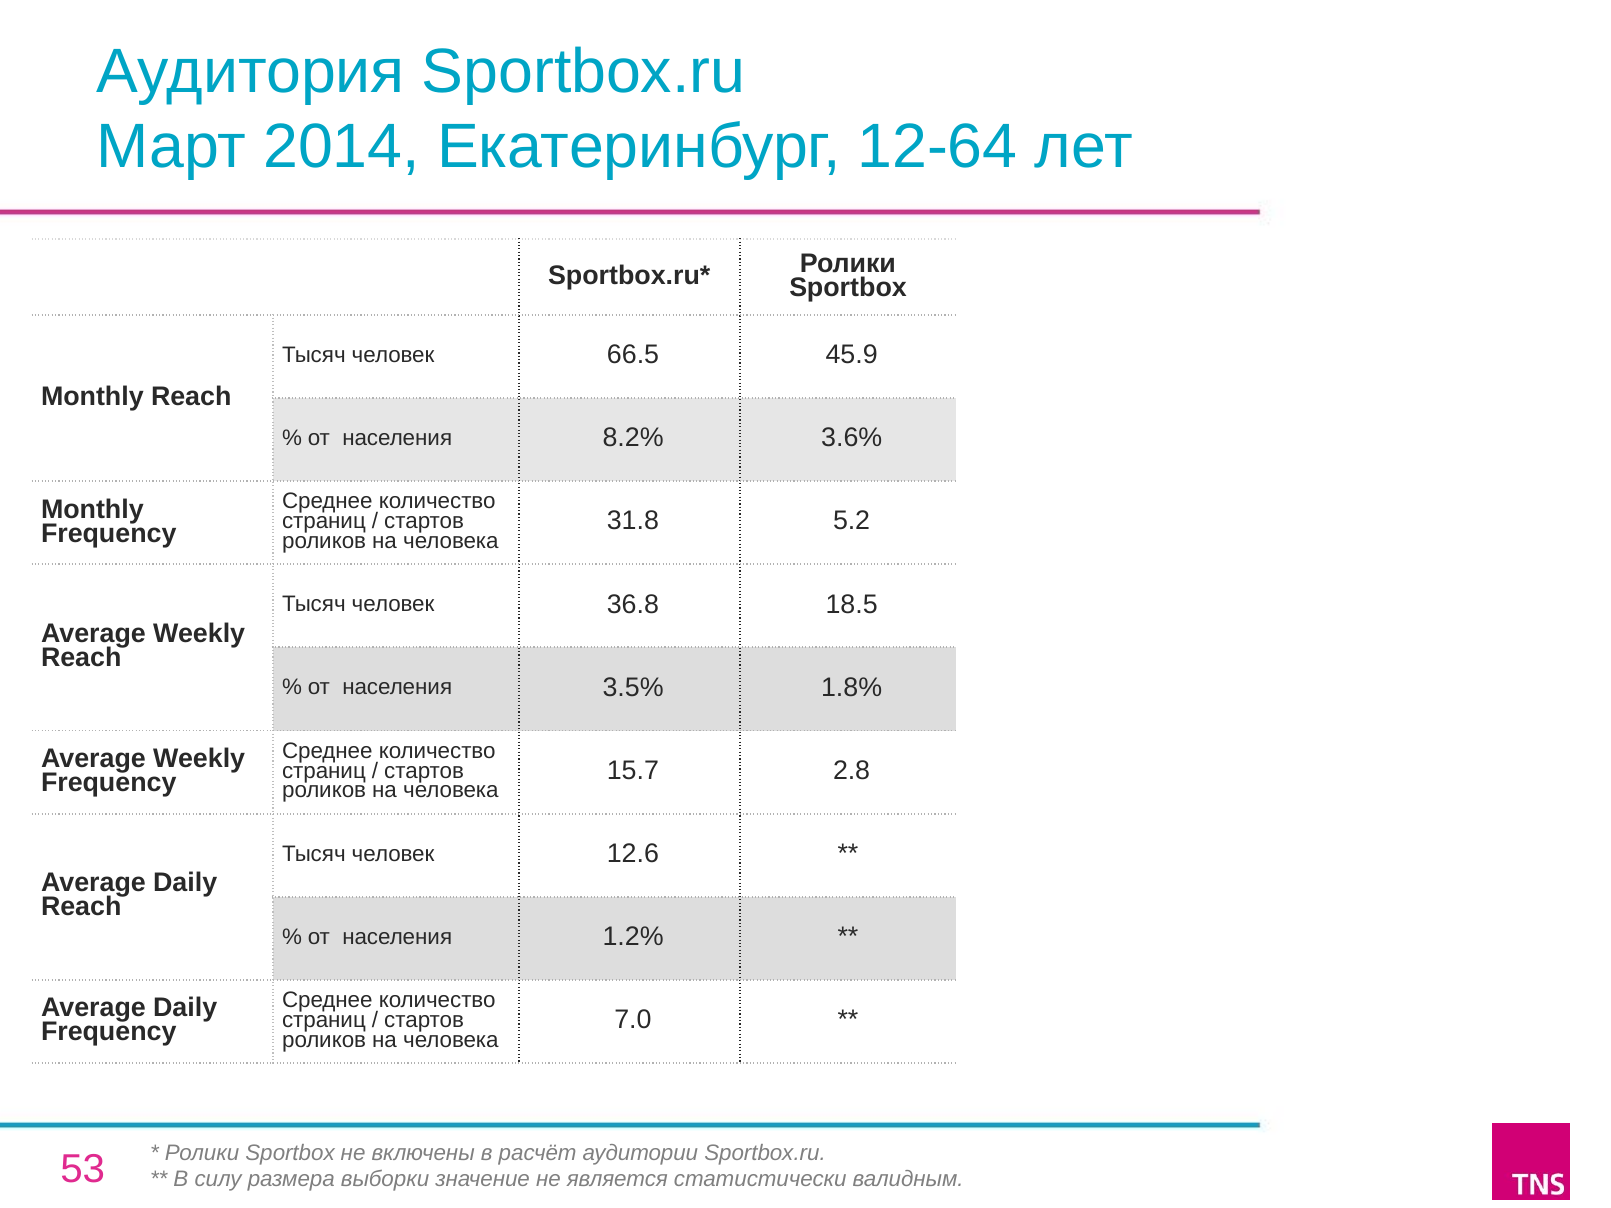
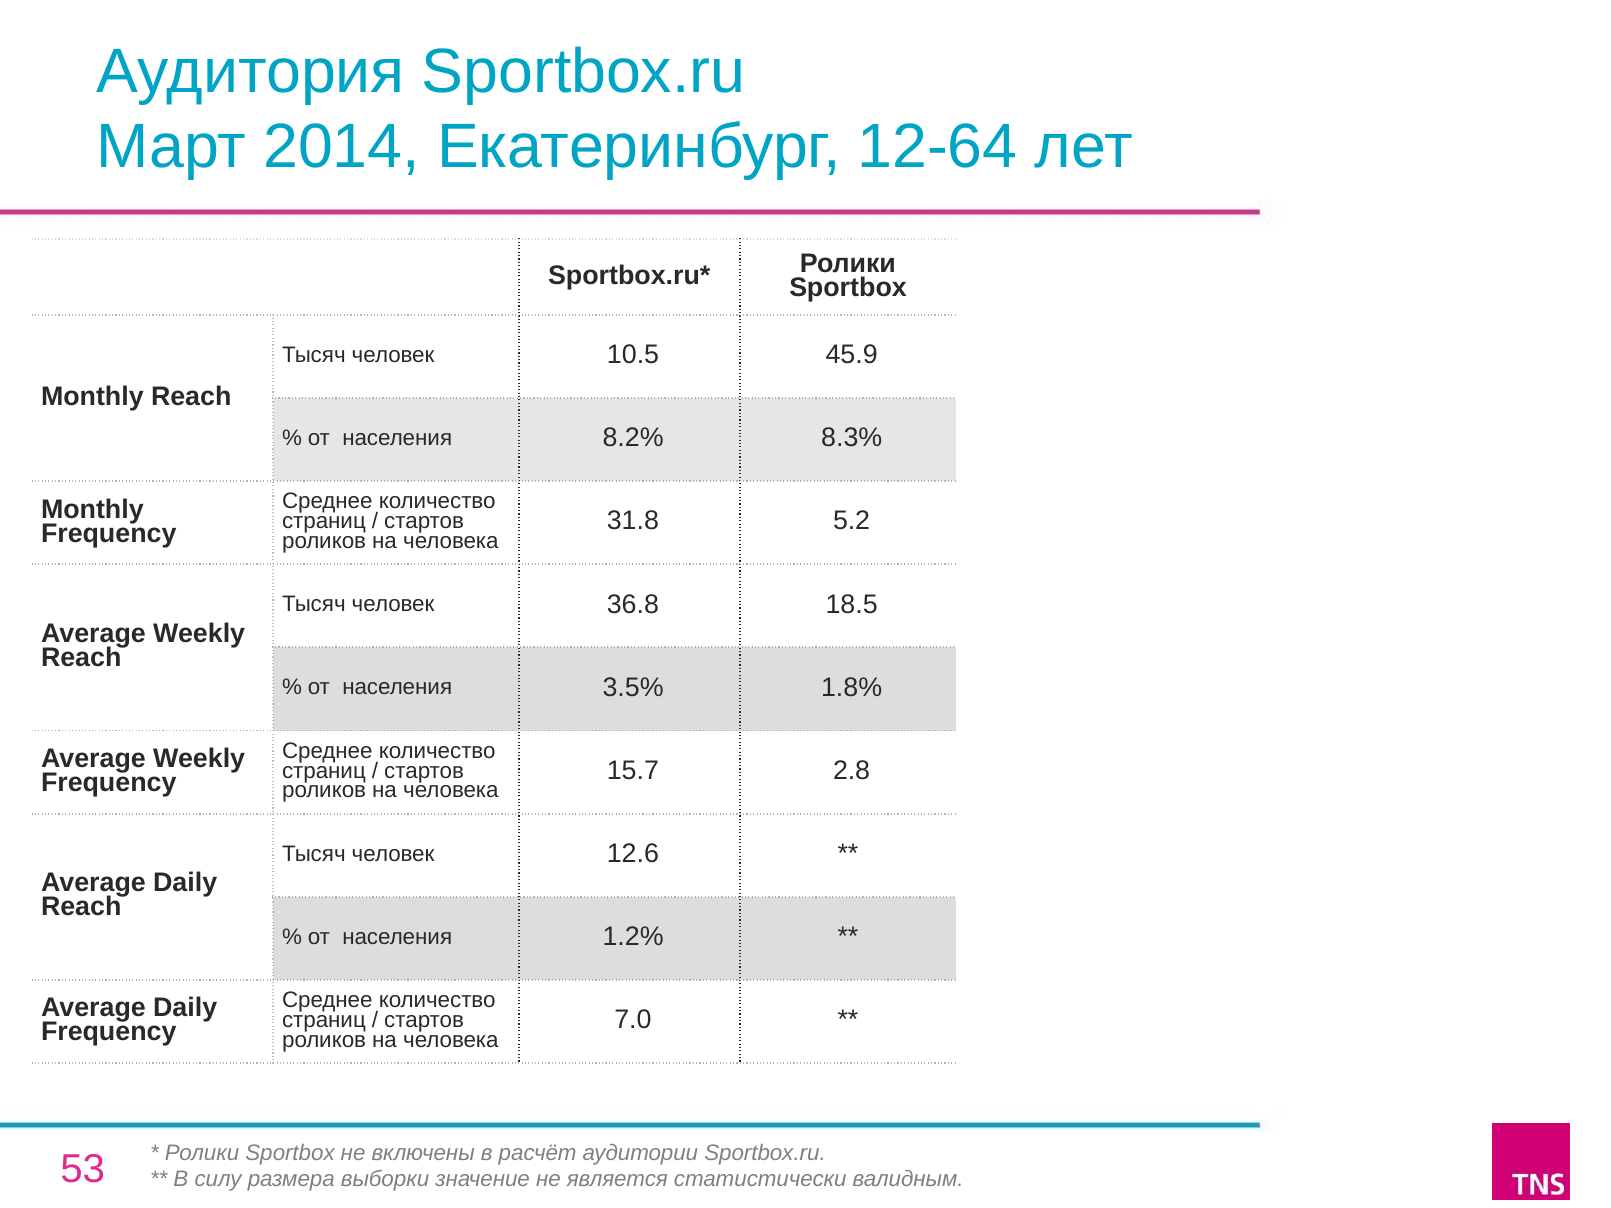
66.5: 66.5 -> 10.5 (633, 355)
3.6%: 3.6% -> 8.3% (852, 438)
